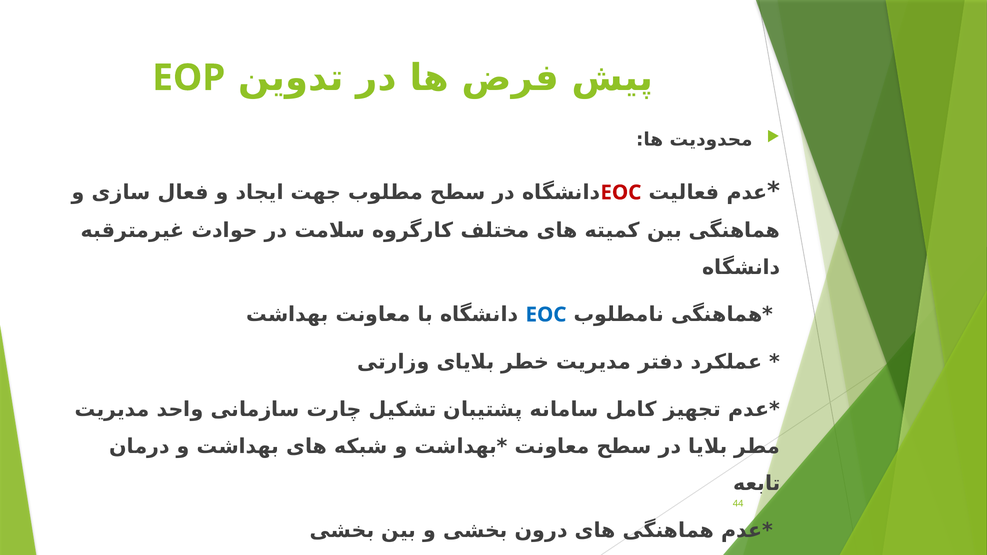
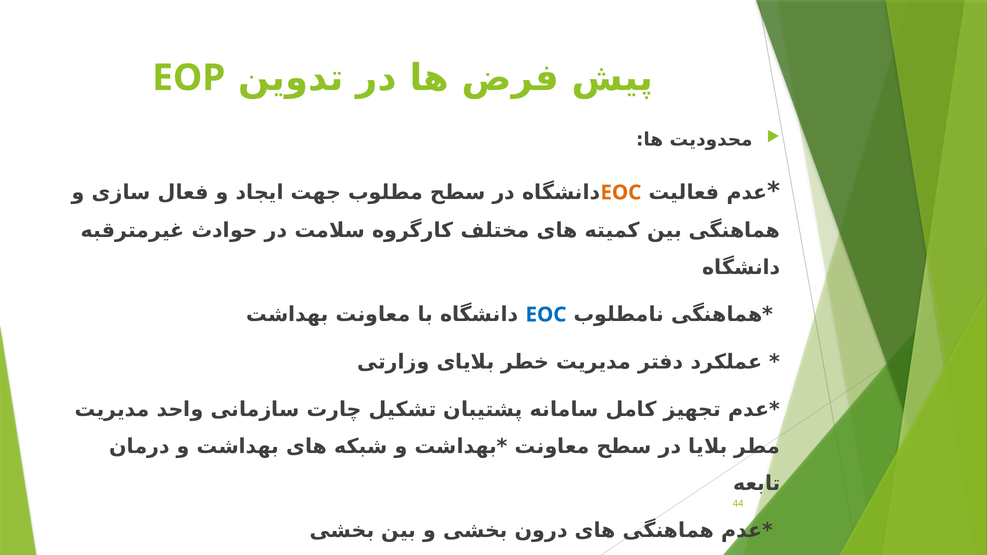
EOC colour: red -> orange (621, 193)
